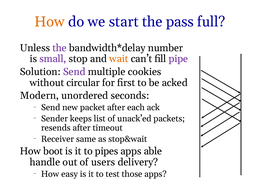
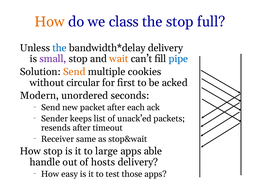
start: start -> class (124, 22)
the pass: pass -> stop (180, 22)
the colour: purple -> blue (60, 48)
number: number -> delivery (165, 48)
pipe colour: purple -> blue (178, 59)
Send colour: purple -> orange (74, 72)
How boot: boot -> stop (53, 151)
pipes: pipes -> large (107, 151)
users: users -> hosts (103, 162)
